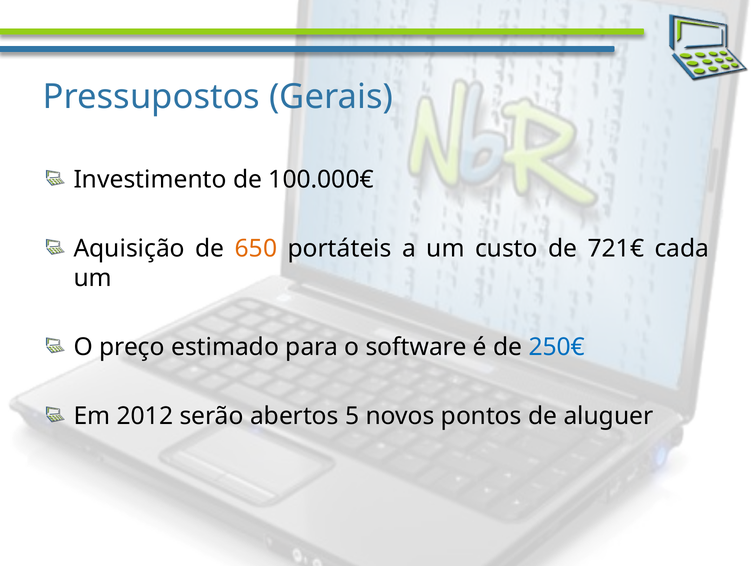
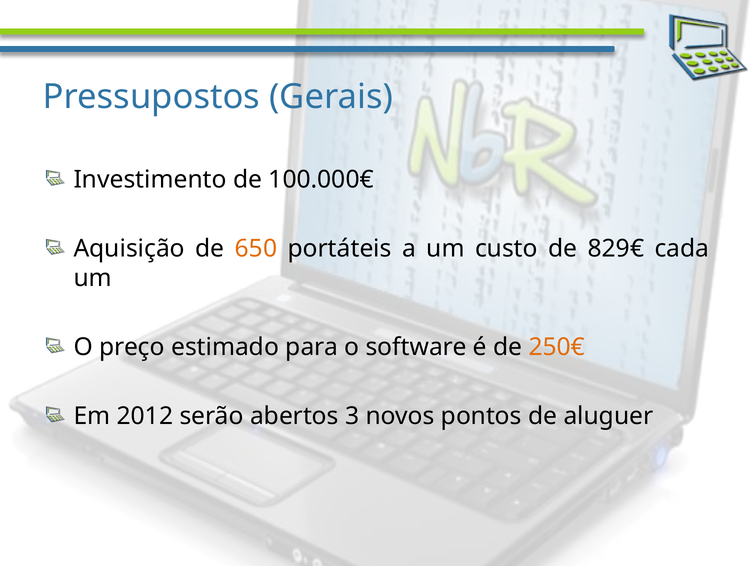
721€: 721€ -> 829€ (616, 249)
250€ colour: blue -> orange (557, 347)
5: 5 -> 3 (352, 416)
